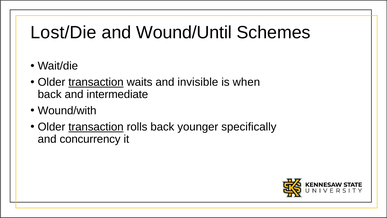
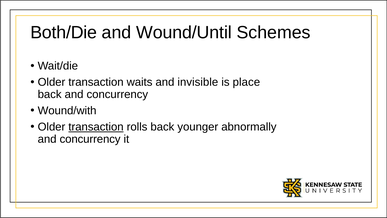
Lost/Die: Lost/Die -> Both/Die (64, 33)
transaction underline: present -> none (96, 82)
when: when -> place (246, 82)
back and intermediate: intermediate -> concurrency (117, 94)
specifically: specifically -> abnormally (249, 127)
